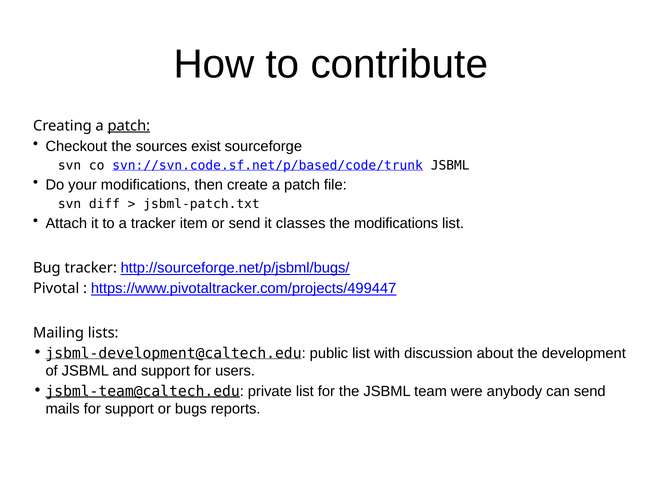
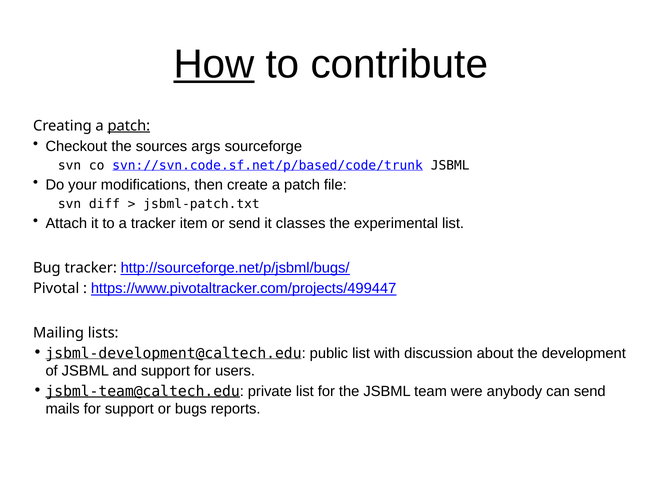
How underline: none -> present (214, 64)
exist: exist -> args (206, 146)
the modifications: modifications -> experimental (396, 223)
